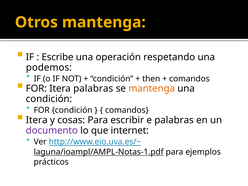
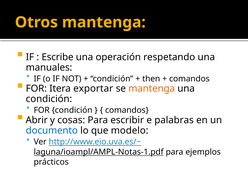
podemos: podemos -> manuales (49, 68)
Itera palabras: palabras -> exportar (93, 89)
Itera: Itera -> Abrir (37, 120)
documento colour: purple -> blue (52, 131)
internet: internet -> modelo (130, 131)
